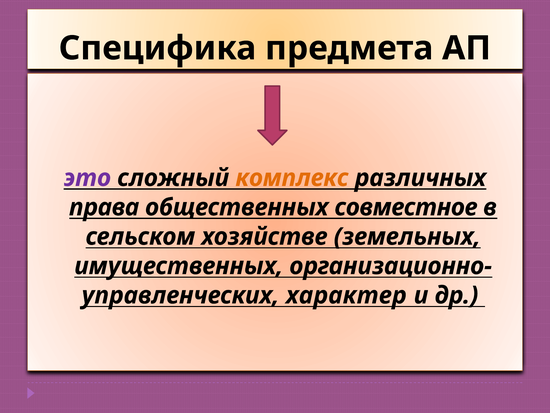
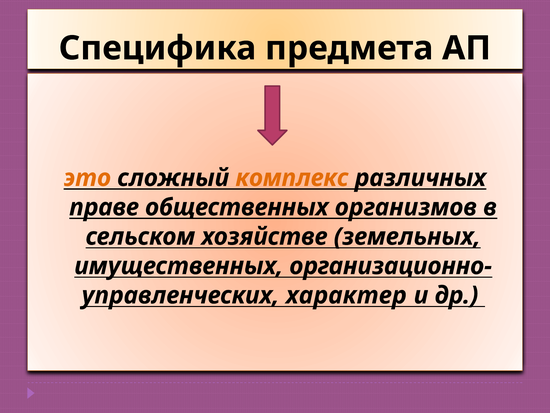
это colour: purple -> orange (87, 178)
права: права -> праве (104, 207)
совместное: совместное -> организмов (406, 207)
